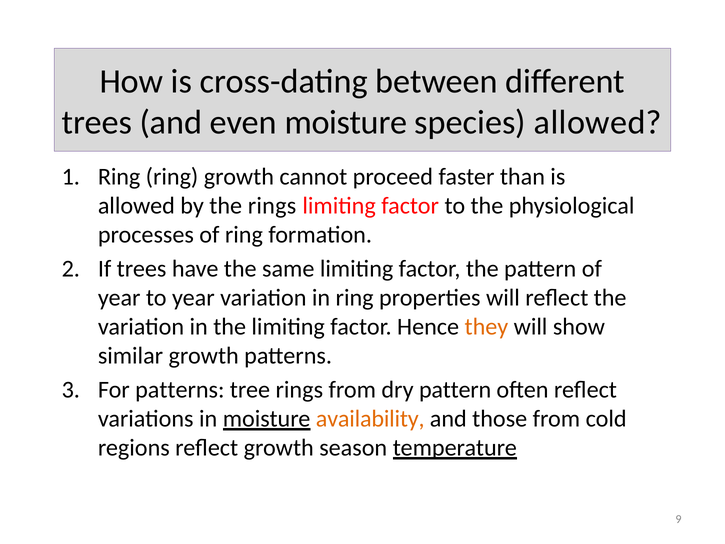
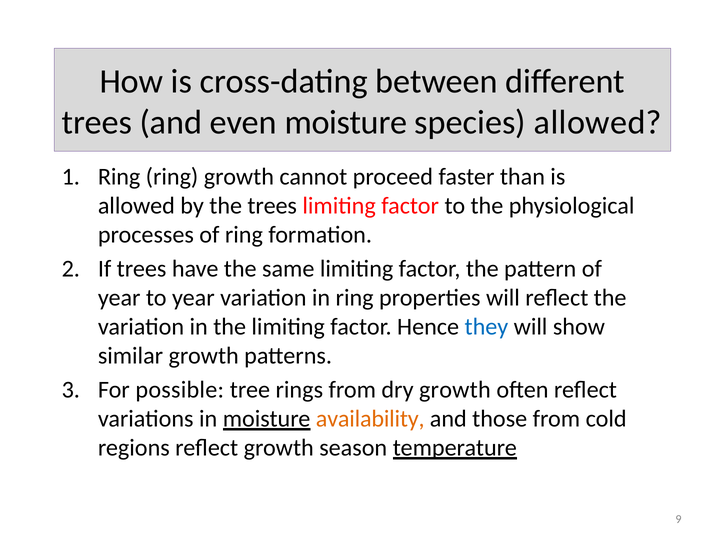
the rings: rings -> trees (272, 206)
they colour: orange -> blue (486, 327)
For patterns: patterns -> possible (180, 390)
dry pattern: pattern -> growth (455, 390)
